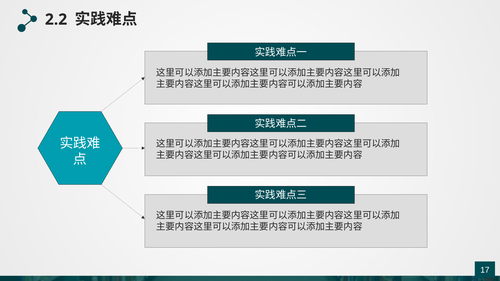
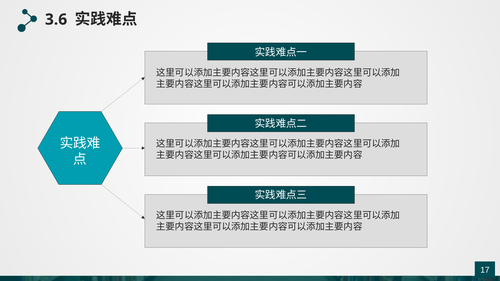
2.2: 2.2 -> 3.6 (56, 20)
